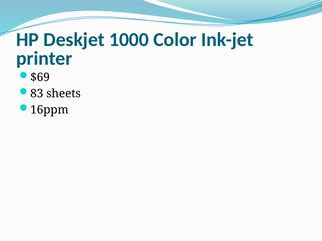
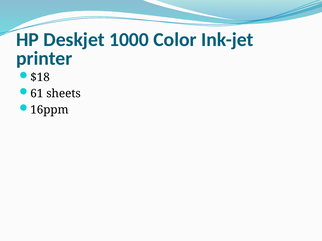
$69: $69 -> $18 (40, 78)
83: 83 -> 61 (37, 94)
